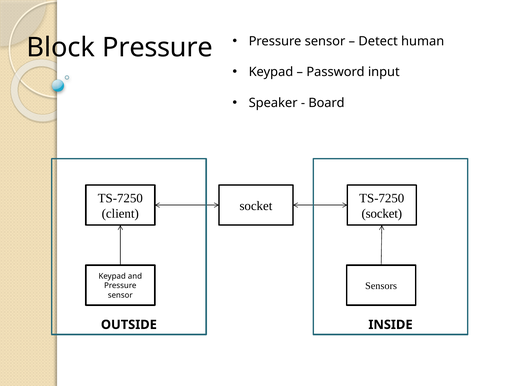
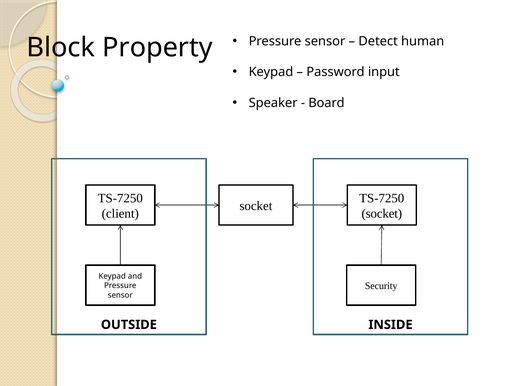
Block Pressure: Pressure -> Property (157, 47)
Sensors: Sensors -> Security (381, 286)
